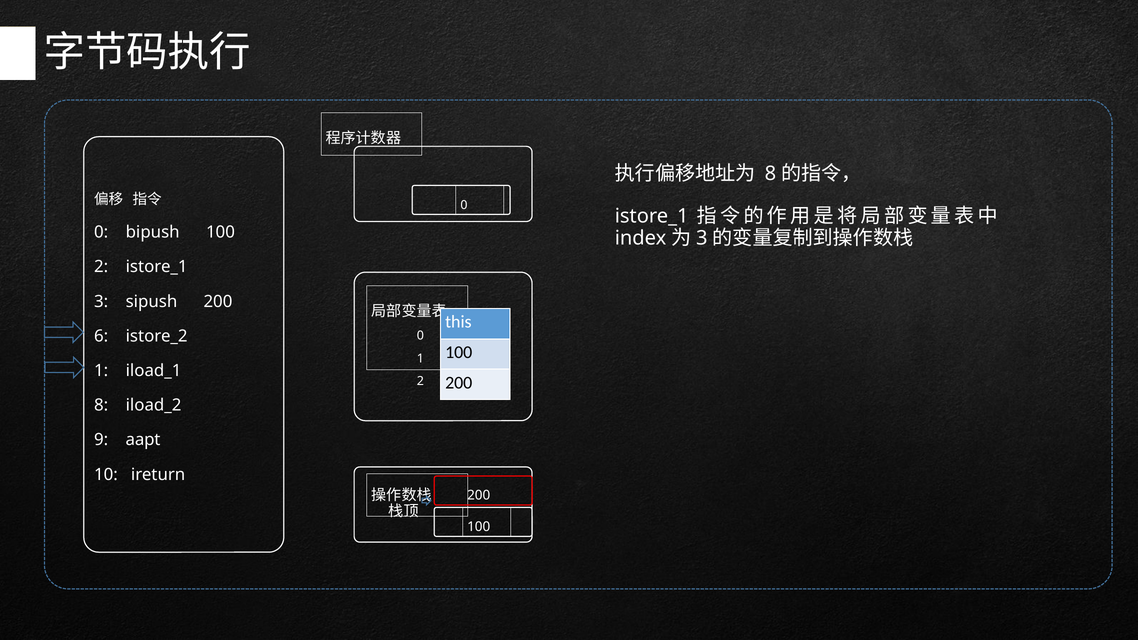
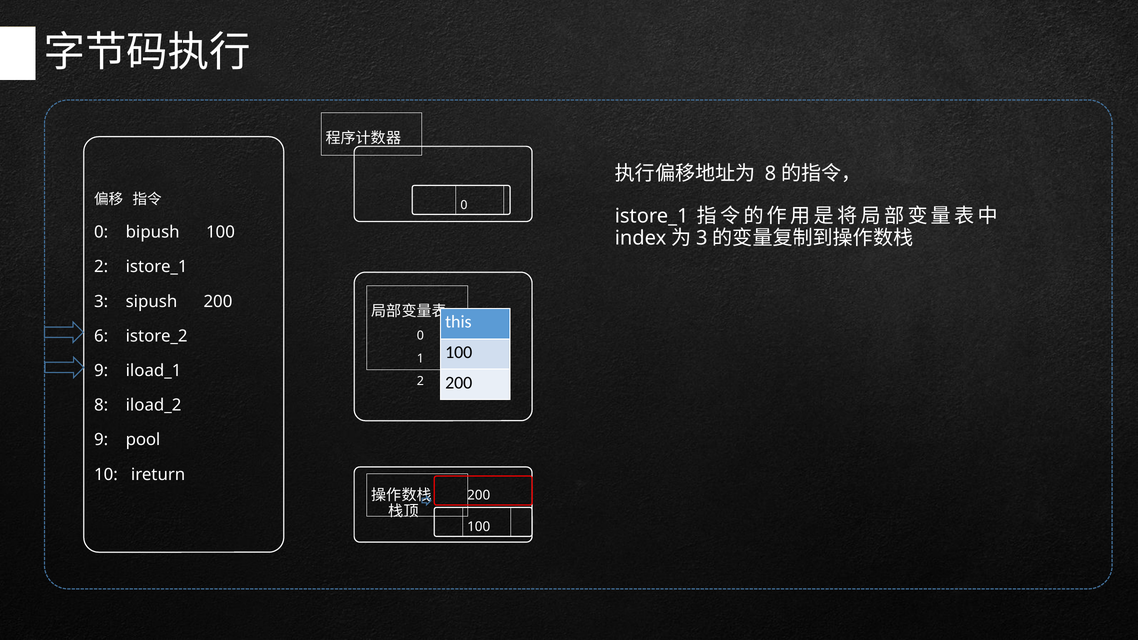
1: 1 -> 9 (101, 371)
aapt: aapt -> pool (143, 440)
